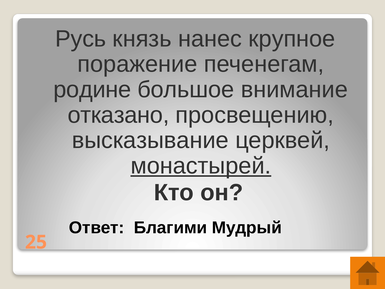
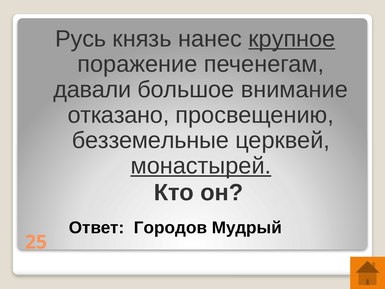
крупное underline: none -> present (292, 39)
родине: родине -> давали (92, 90)
высказывание: высказывание -> безземельные (150, 140)
Благими: Благими -> Городов (170, 227)
